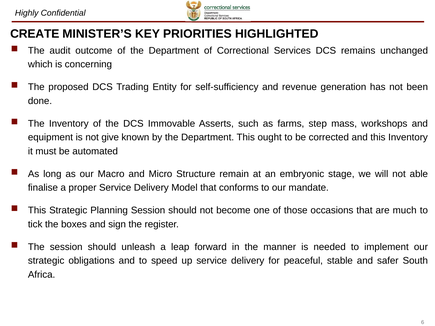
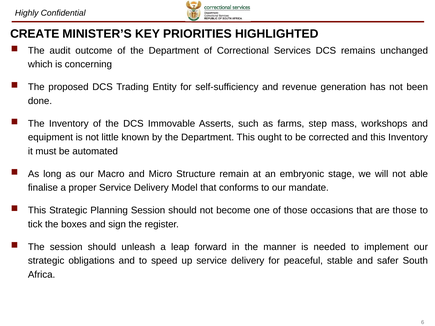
give: give -> little (110, 138)
are much: much -> those (405, 211)
